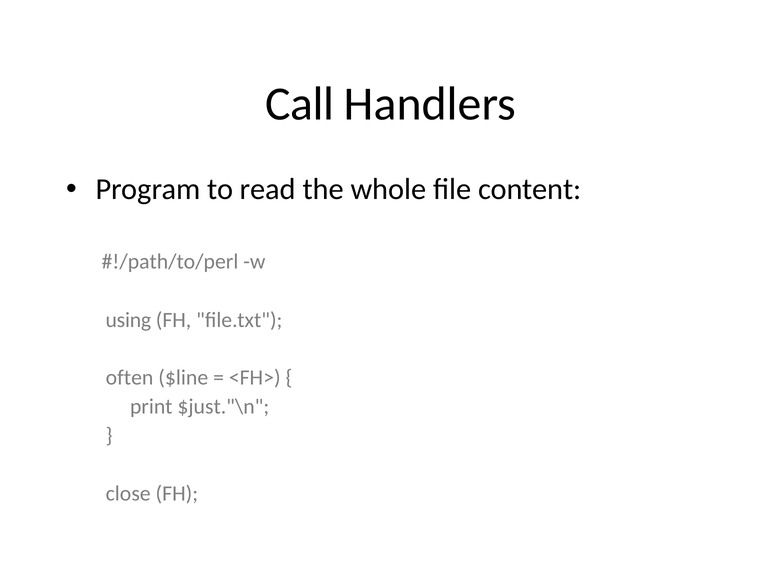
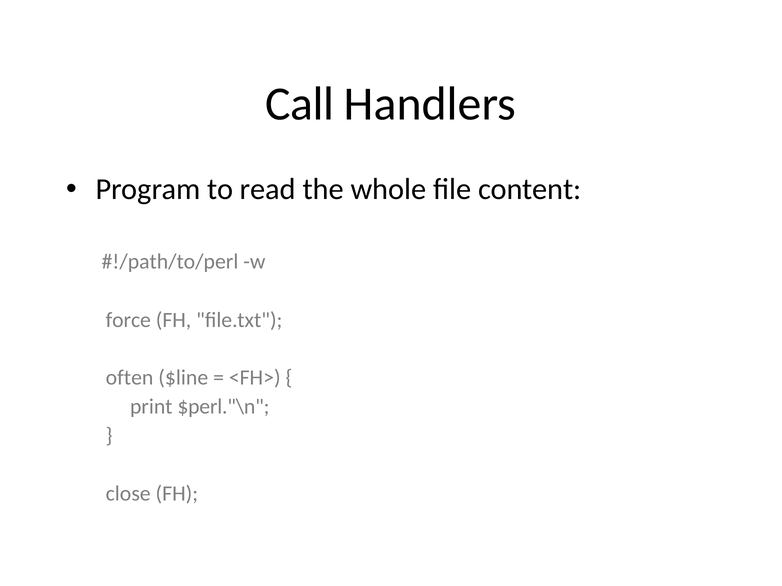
using: using -> force (128, 320)
$just."\n: $just."\n -> $perl."\n (223, 407)
